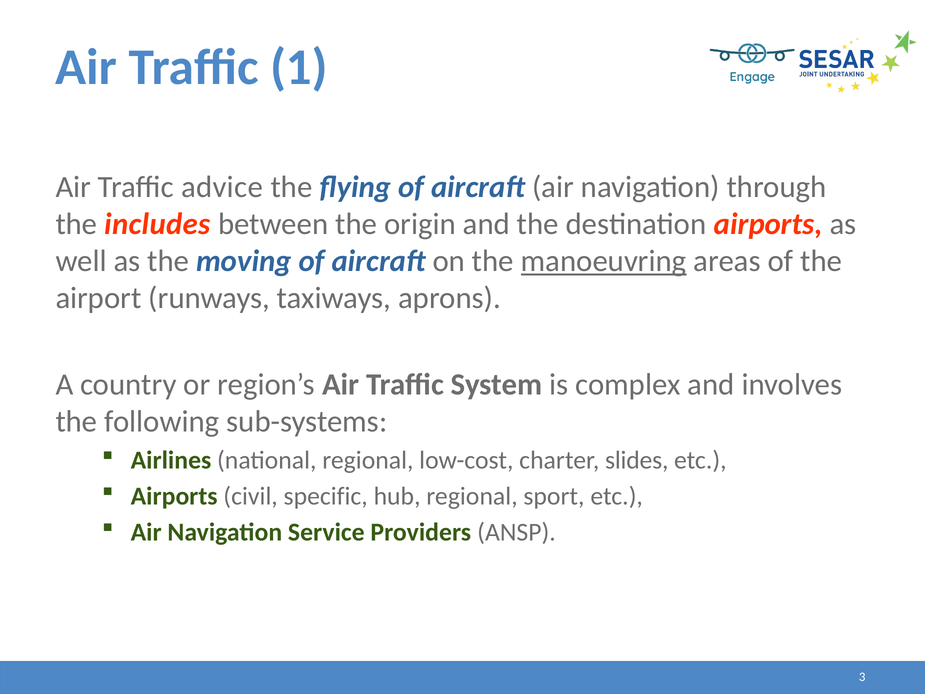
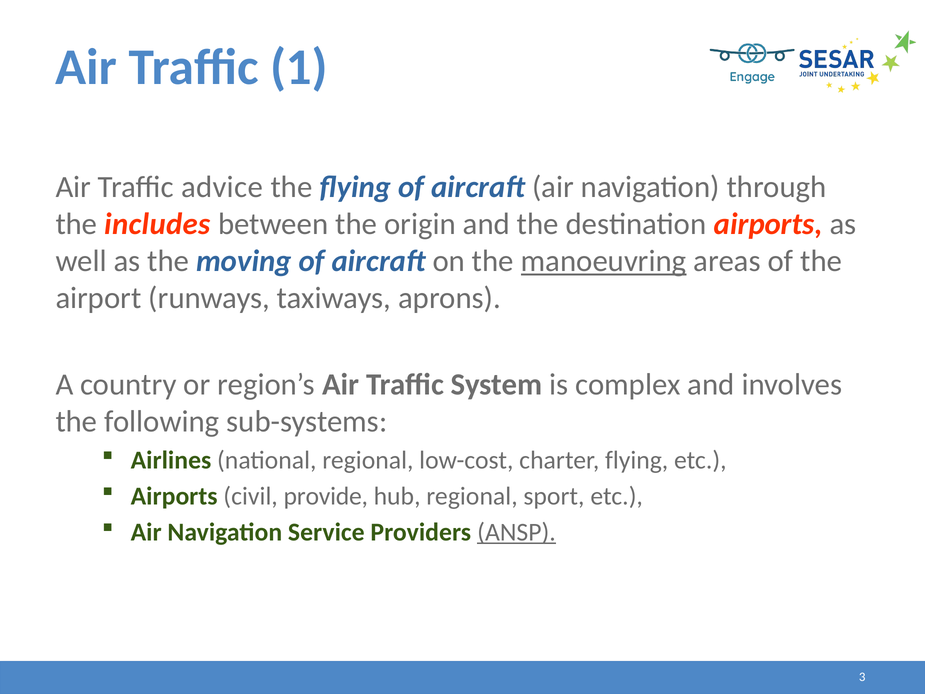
charter slides: slides -> flying (637, 460)
specific: specific -> provide (326, 496)
ANSP underline: none -> present (517, 532)
